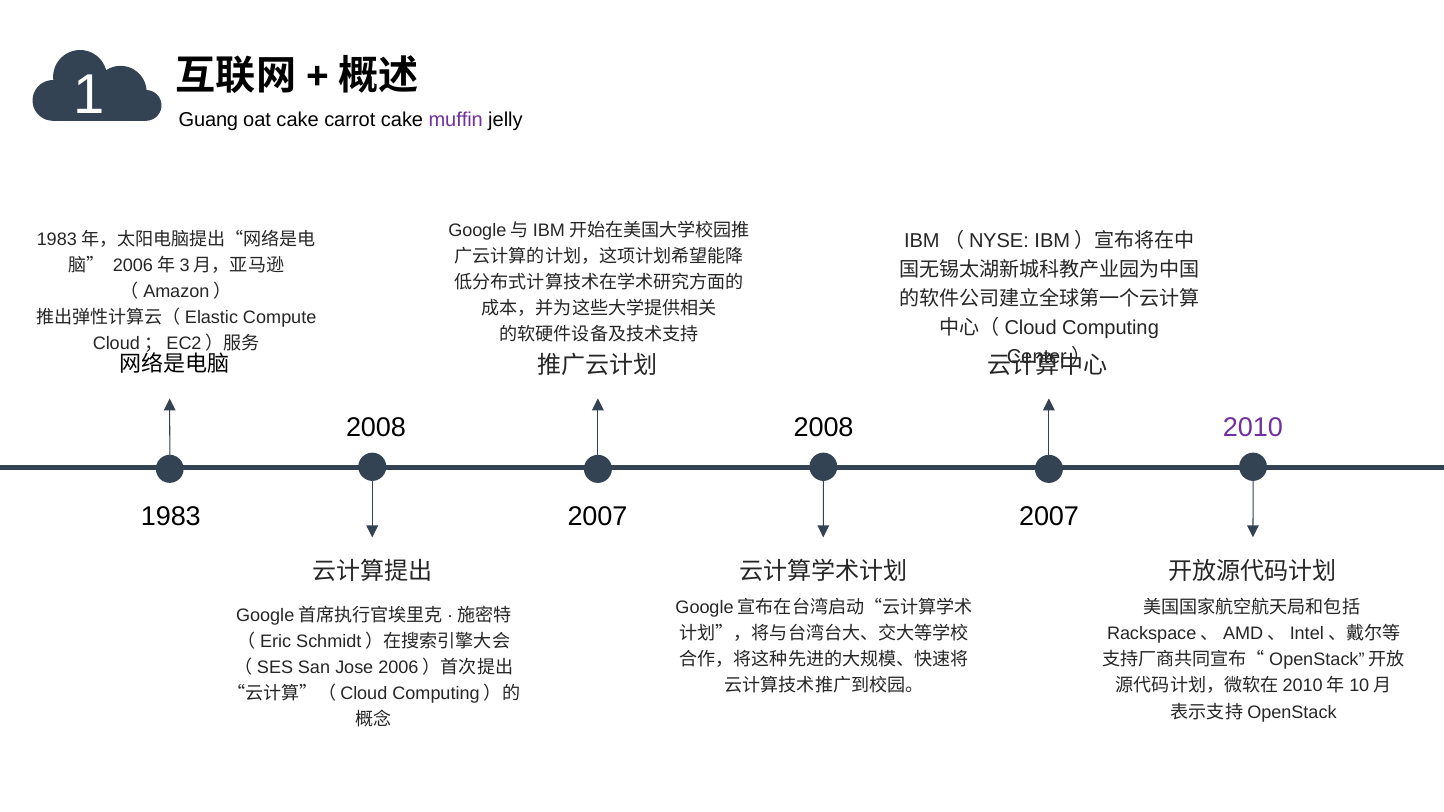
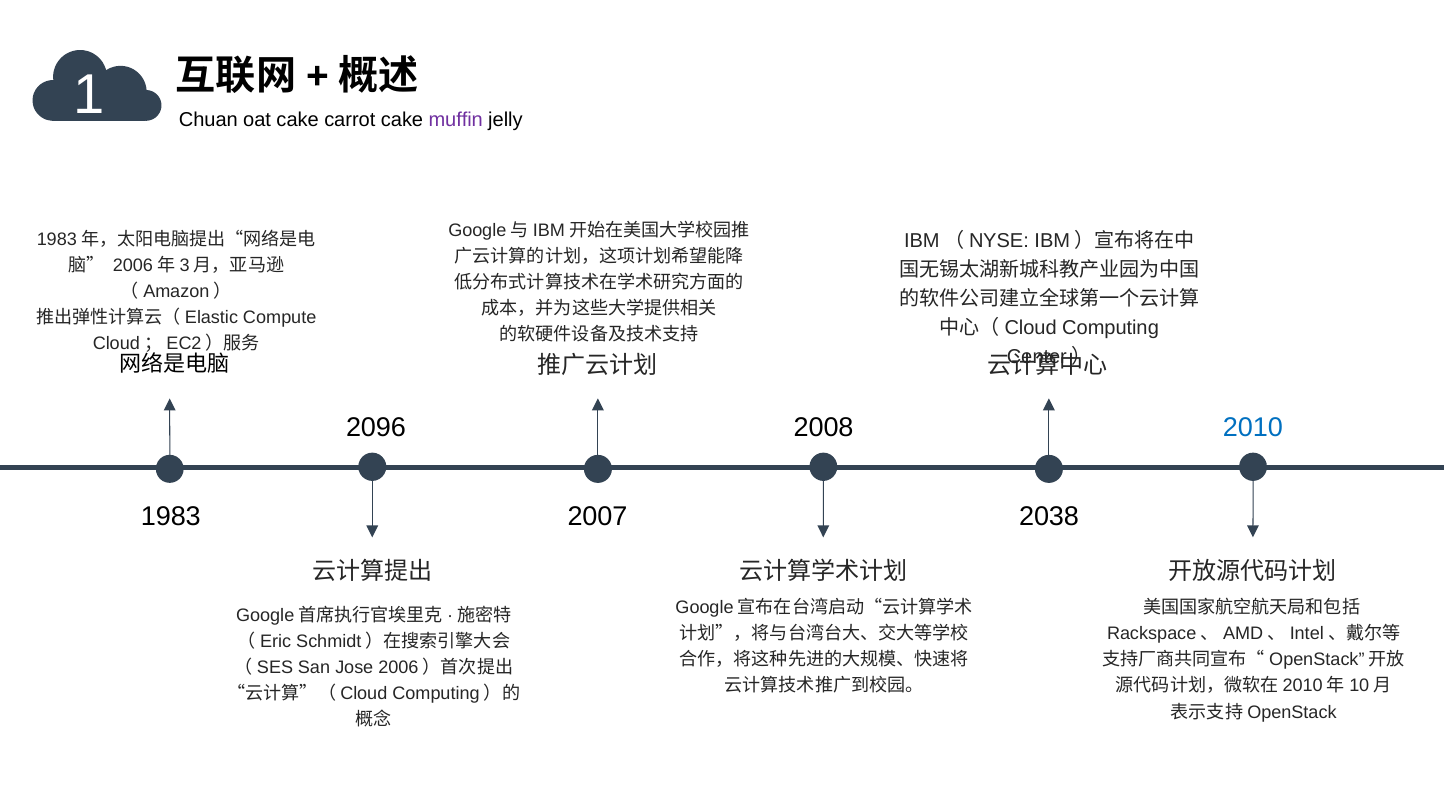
Guang: Guang -> Chuan (208, 120)
2008: 2008 -> 2096 (376, 428)
2010 colour: purple -> blue (1253, 428)
2007 2007: 2007 -> 2038 (1049, 516)
